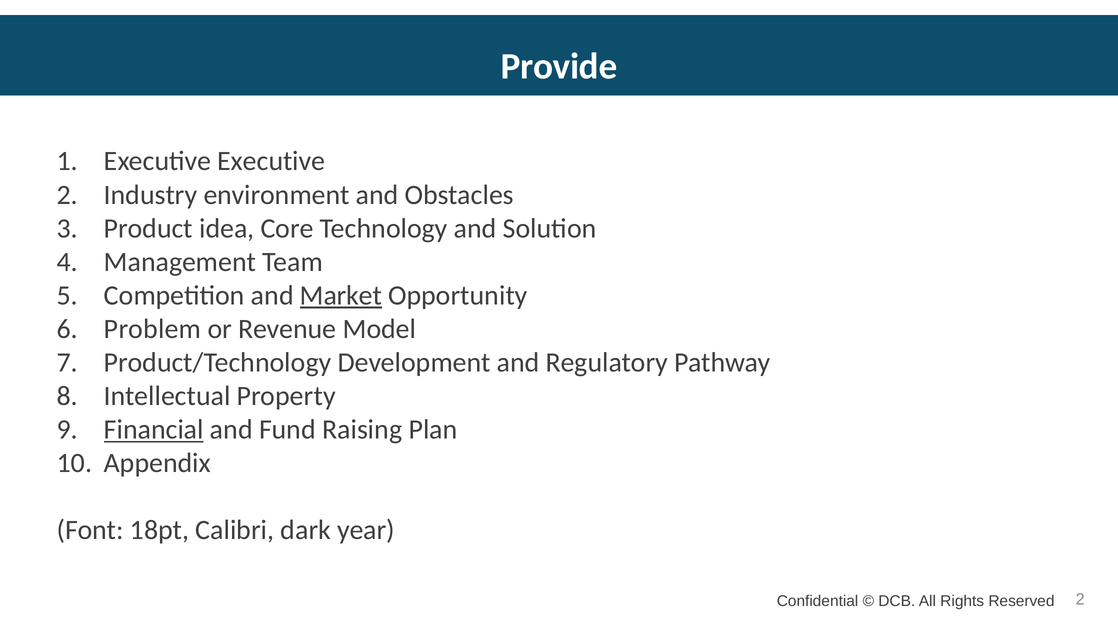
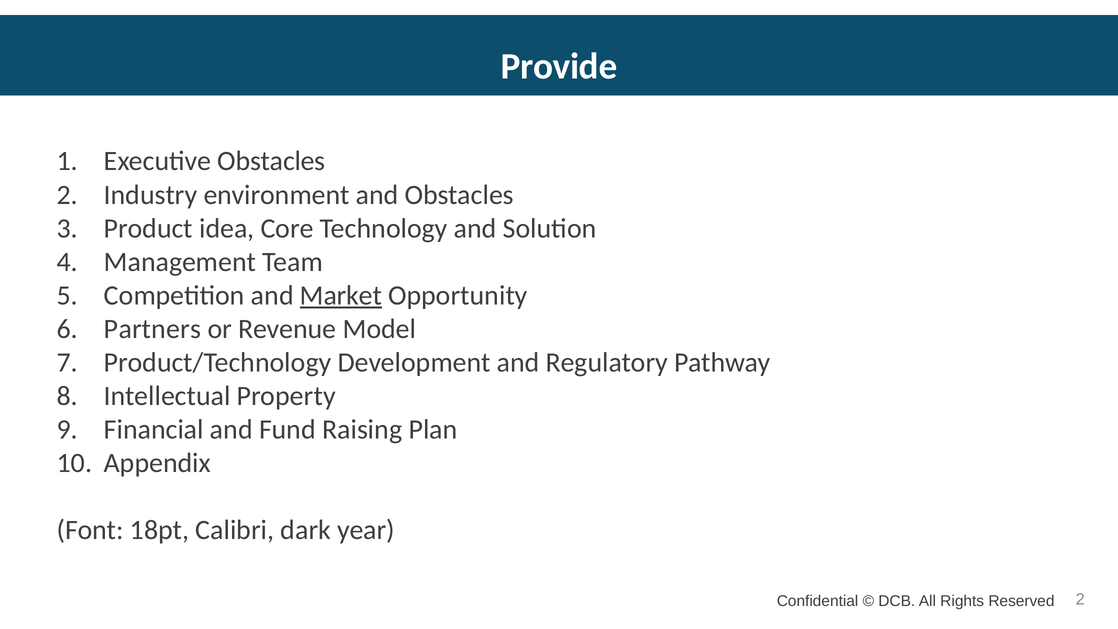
Executive Executive: Executive -> Obstacles (271, 161)
Problem: Problem -> Partners (153, 329)
Financial underline: present -> none (154, 430)
